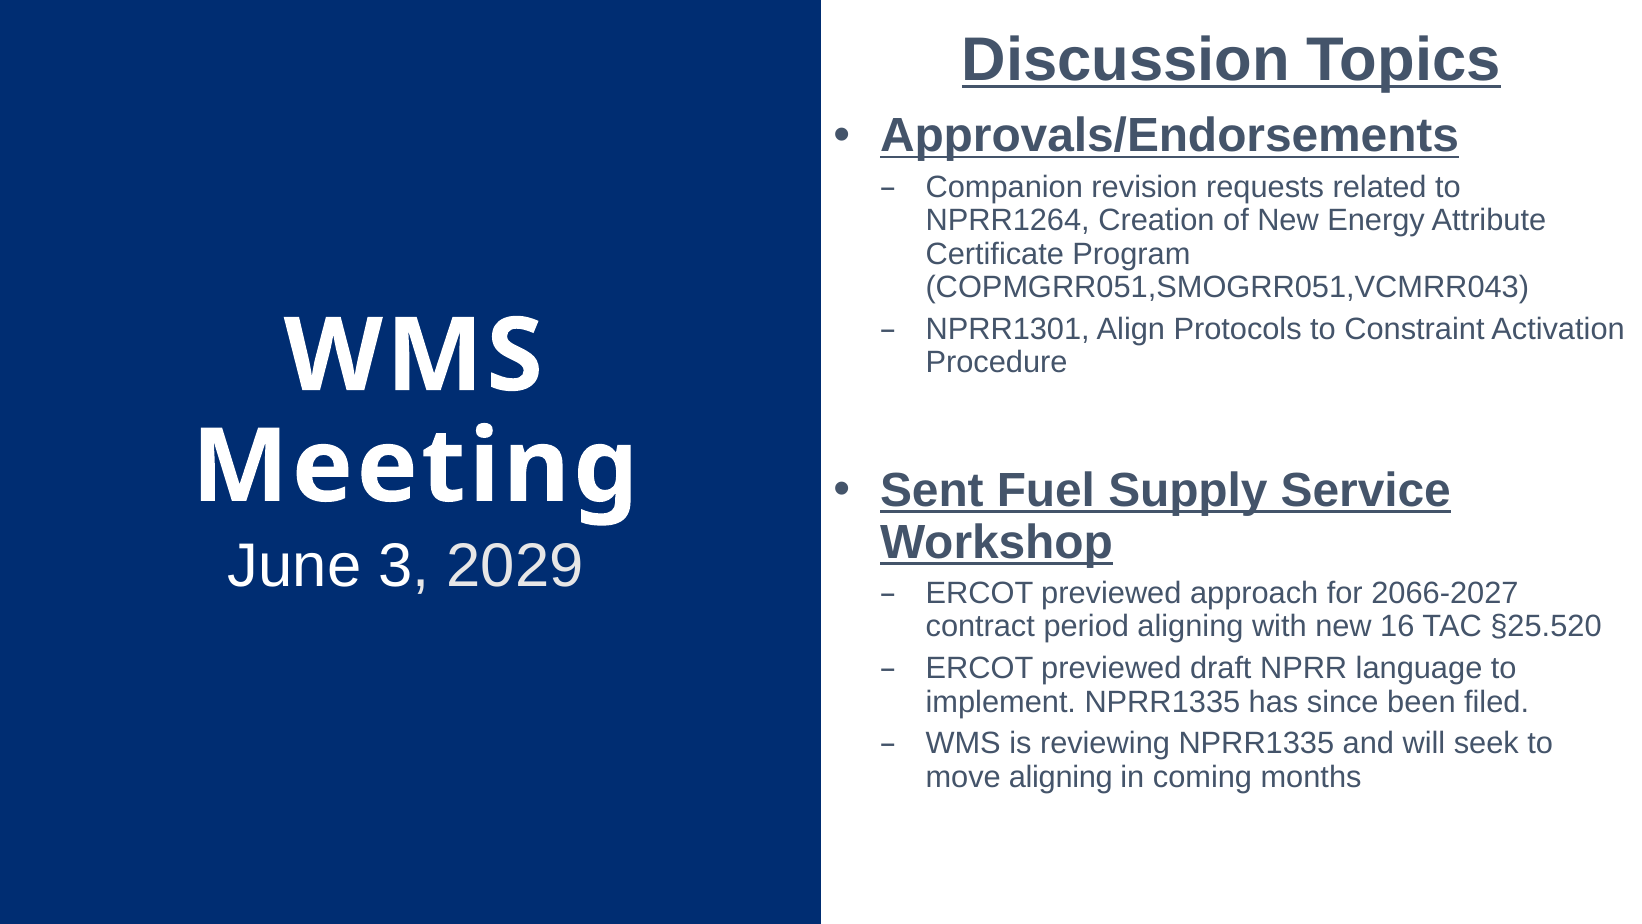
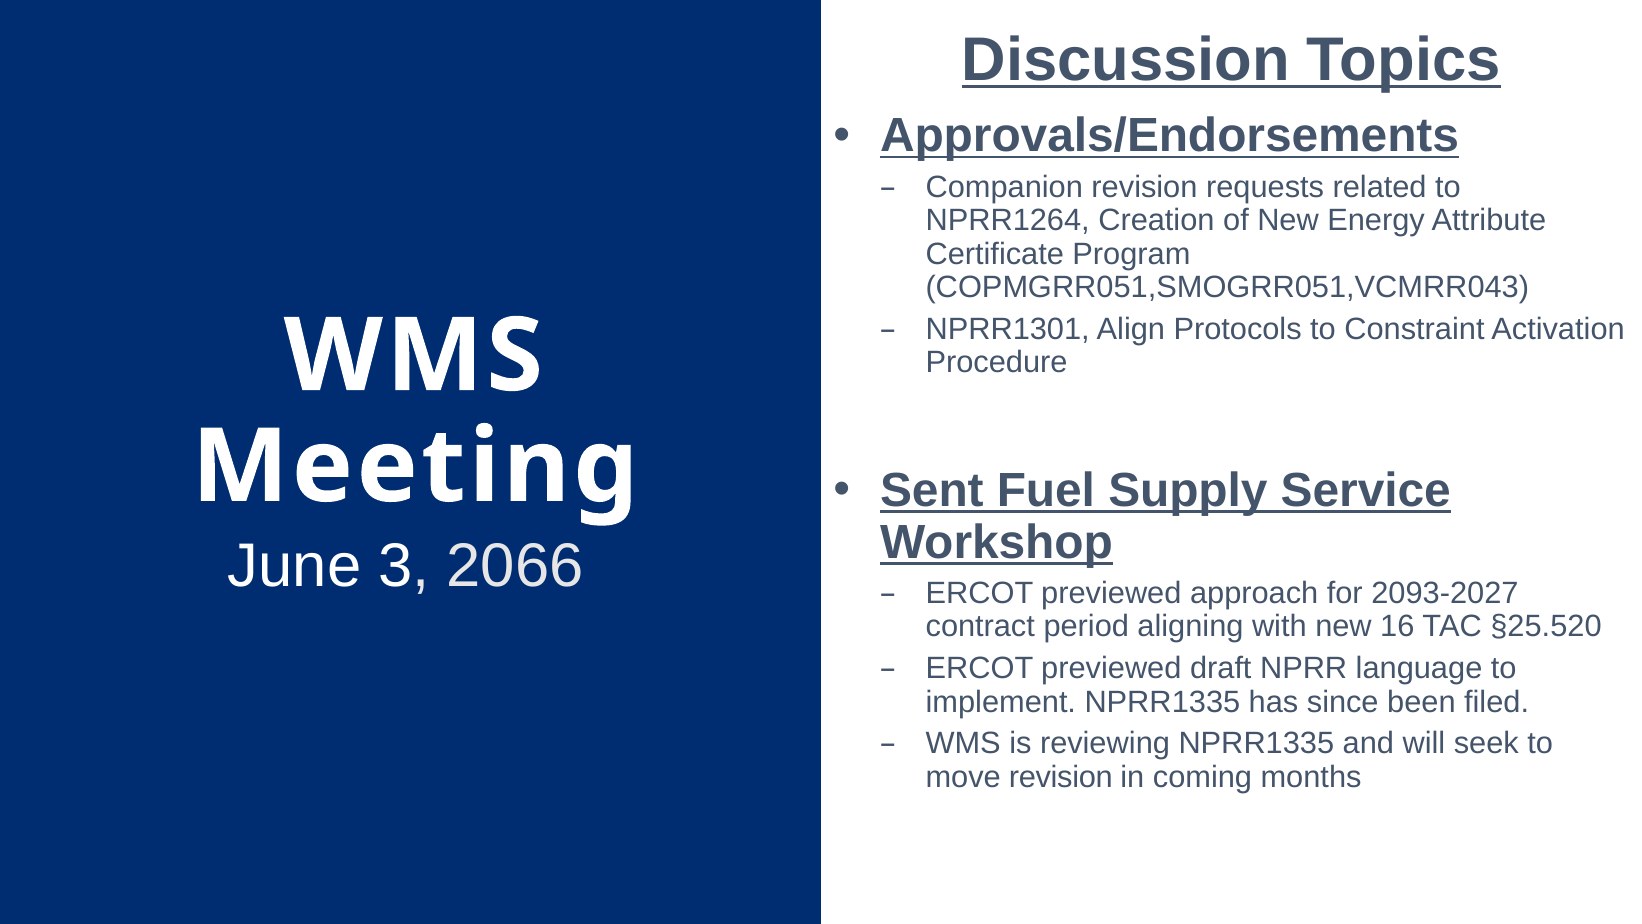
2029: 2029 -> 2066 (515, 566)
2066-2027: 2066-2027 -> 2093-2027 (1445, 593)
move aligning: aligning -> revision (1061, 777)
